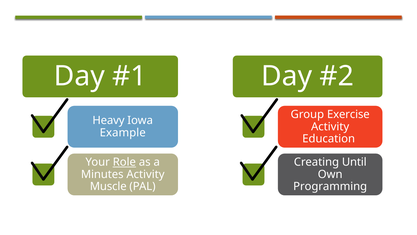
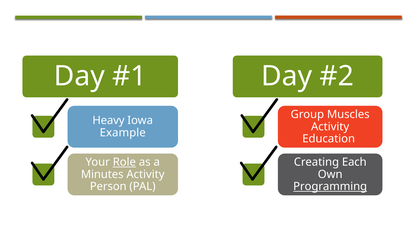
Exercise: Exercise -> Muscles (348, 114)
Until: Until -> Each (354, 162)
Muscle: Muscle -> Person (108, 186)
Programming underline: none -> present (330, 186)
